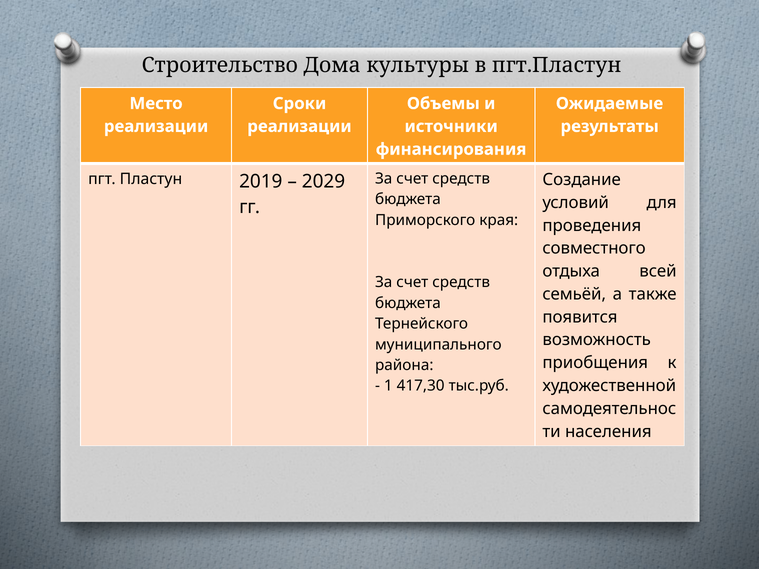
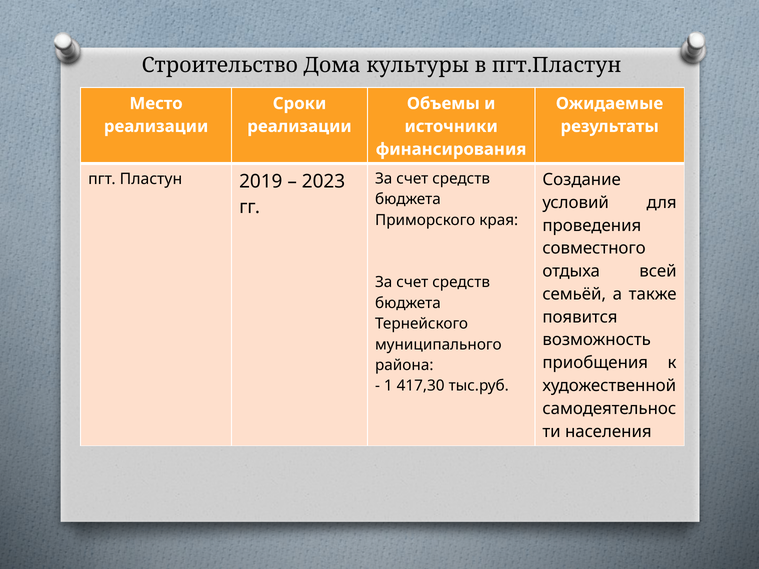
2029: 2029 -> 2023 (323, 181)
